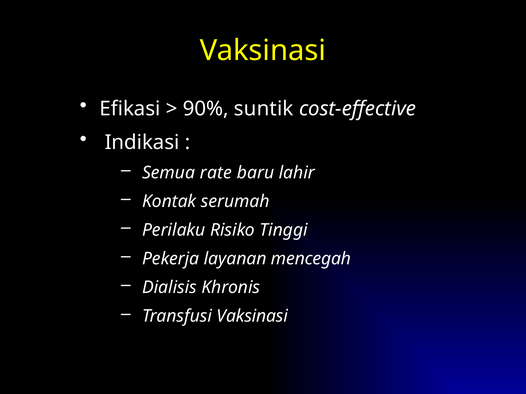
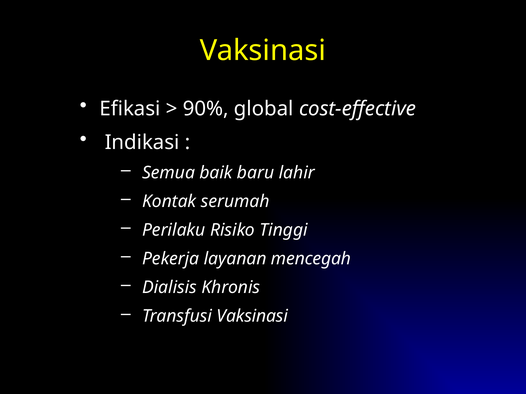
suntik: suntik -> global (264, 109)
rate: rate -> baik (216, 173)
